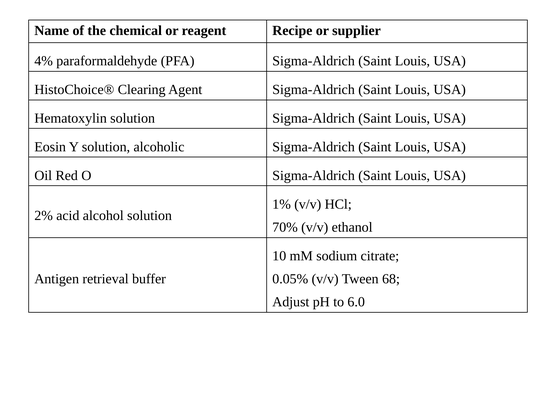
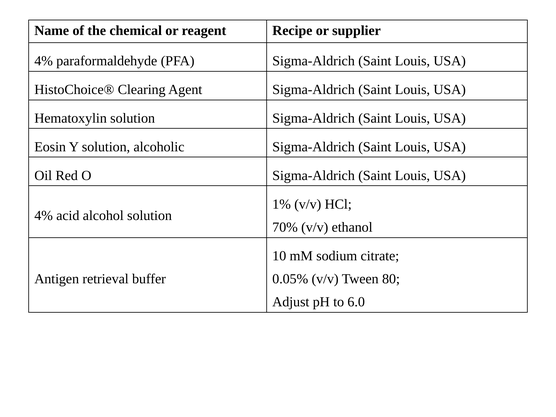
2%: 2% -> 4% (44, 216)
68: 68 -> 80 (391, 279)
